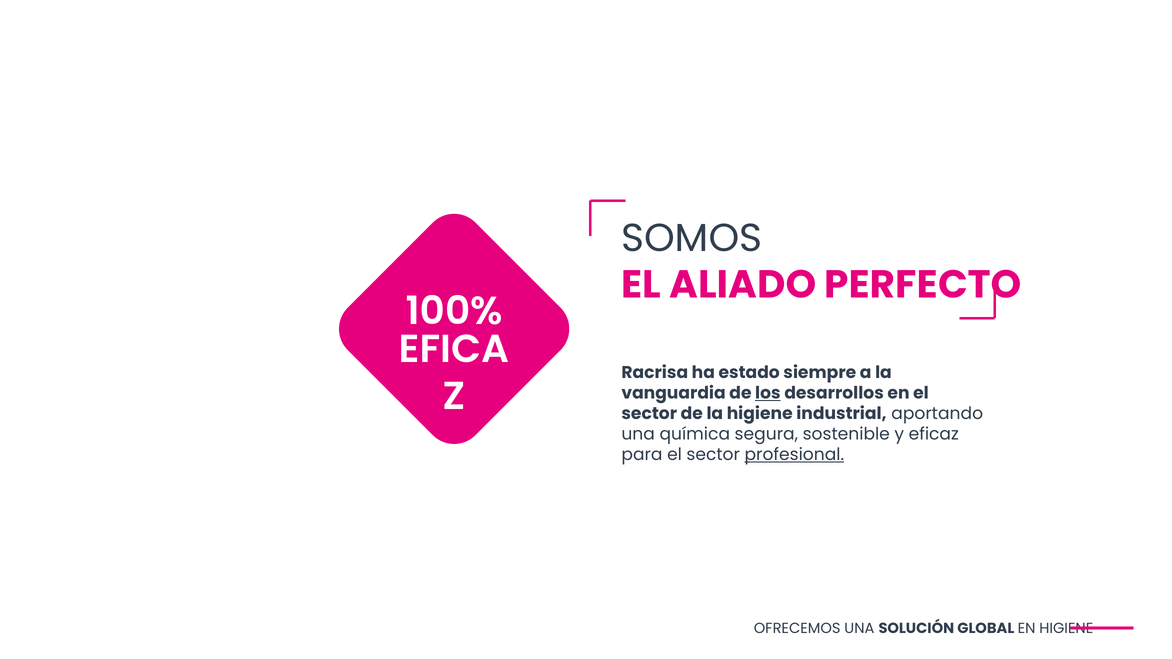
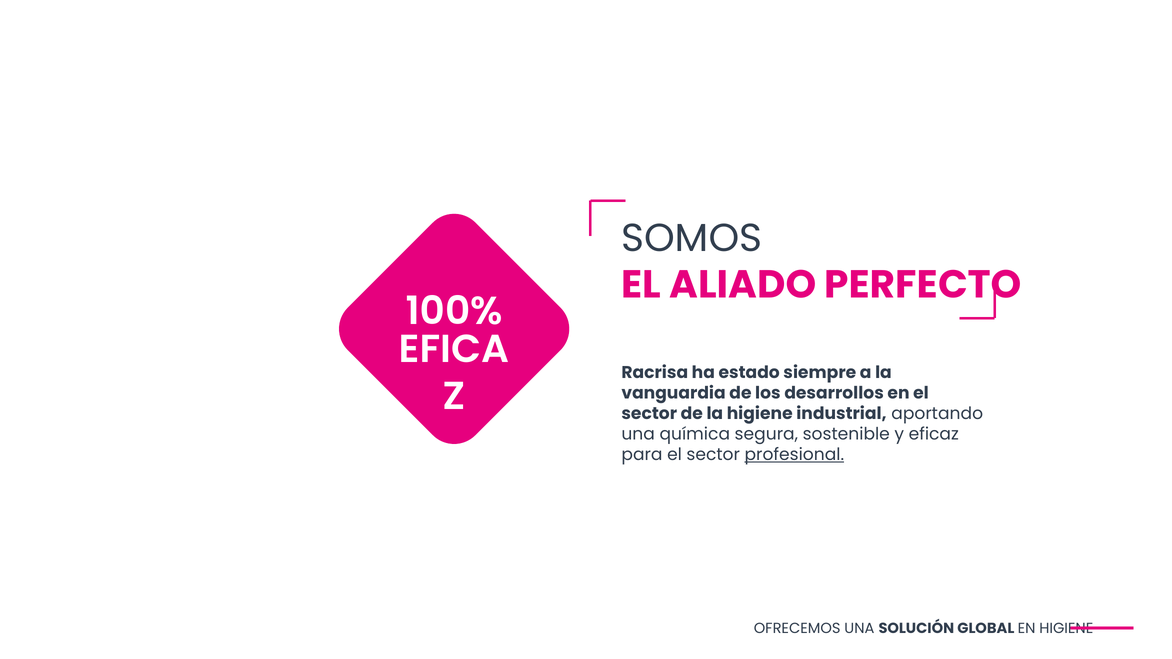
los underline: present -> none (768, 393)
